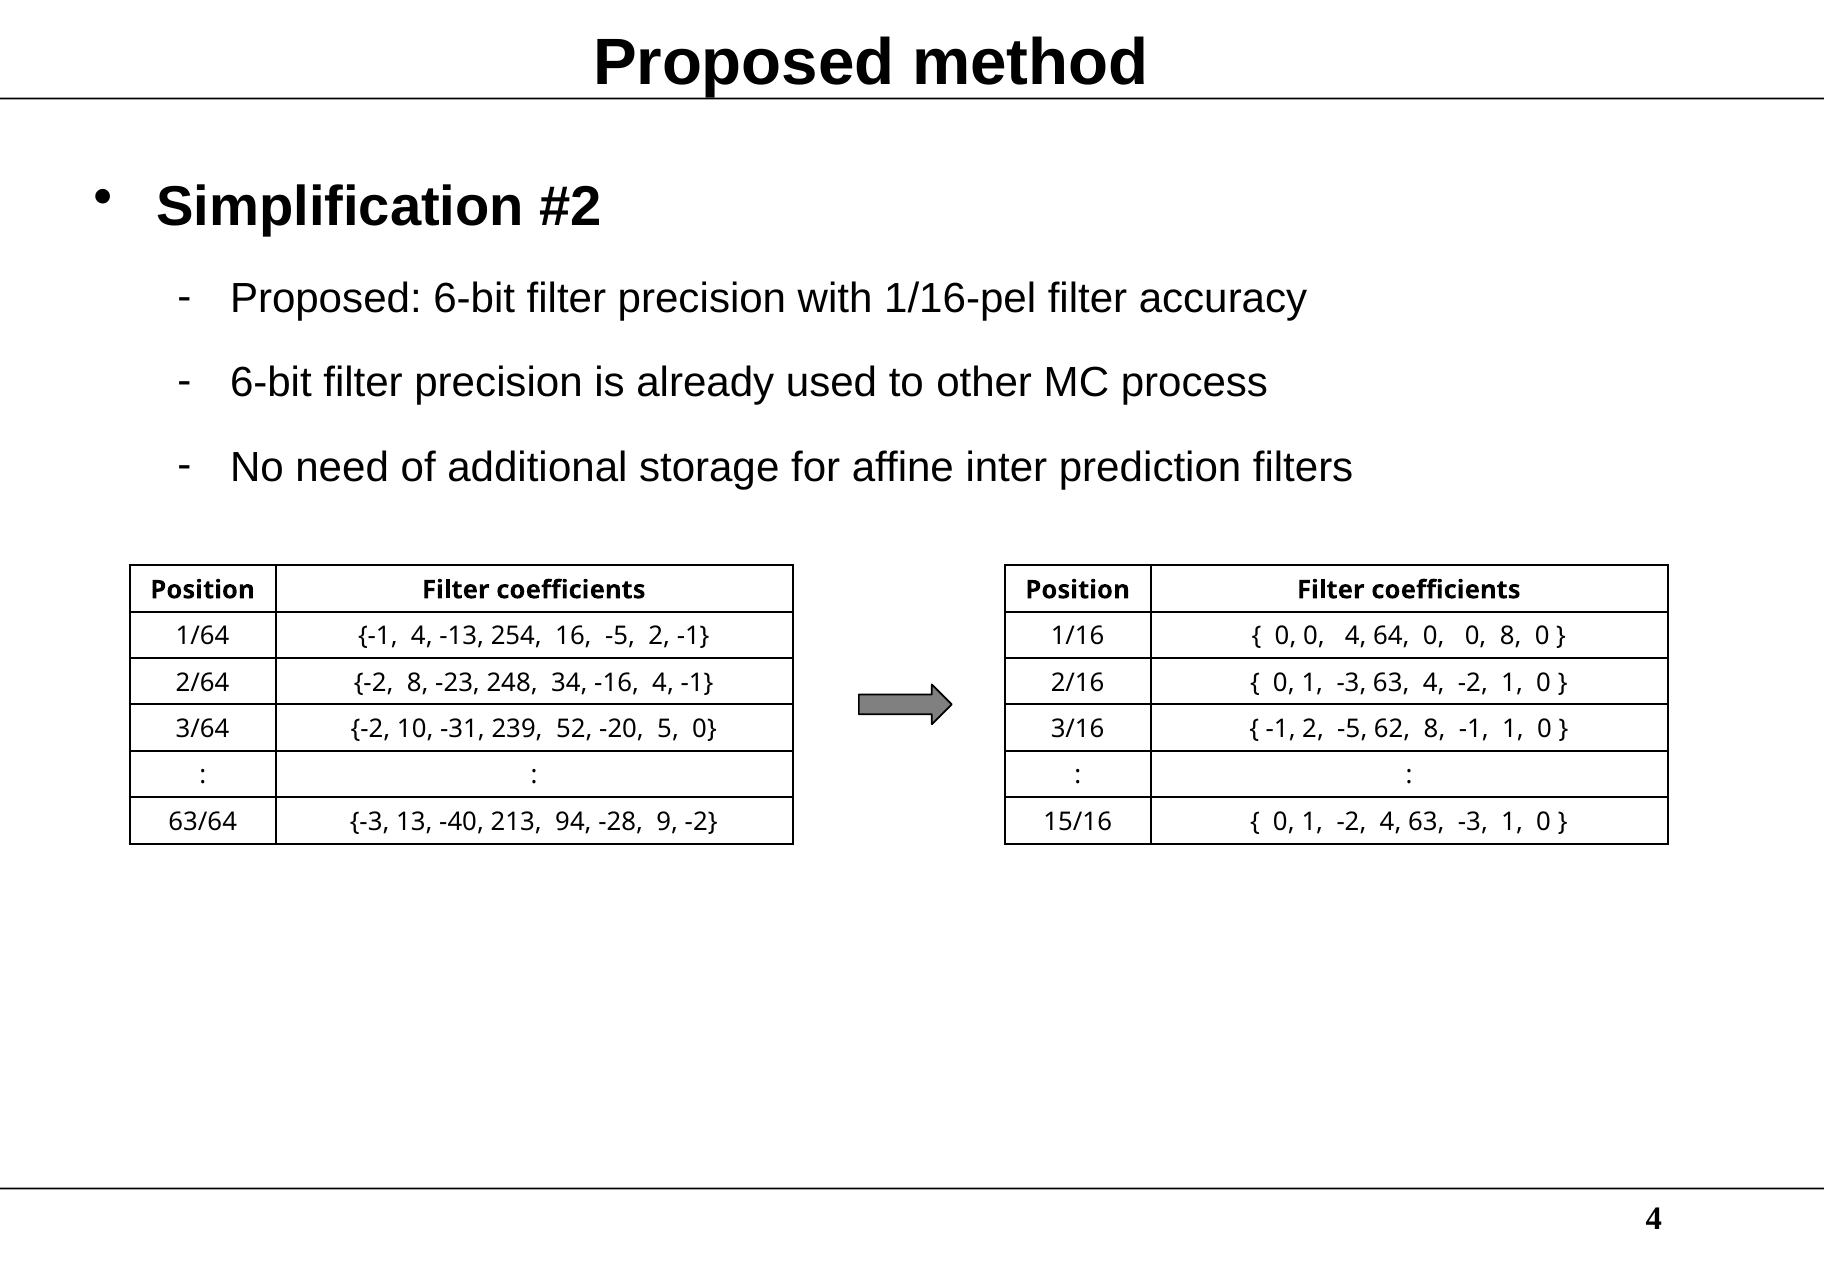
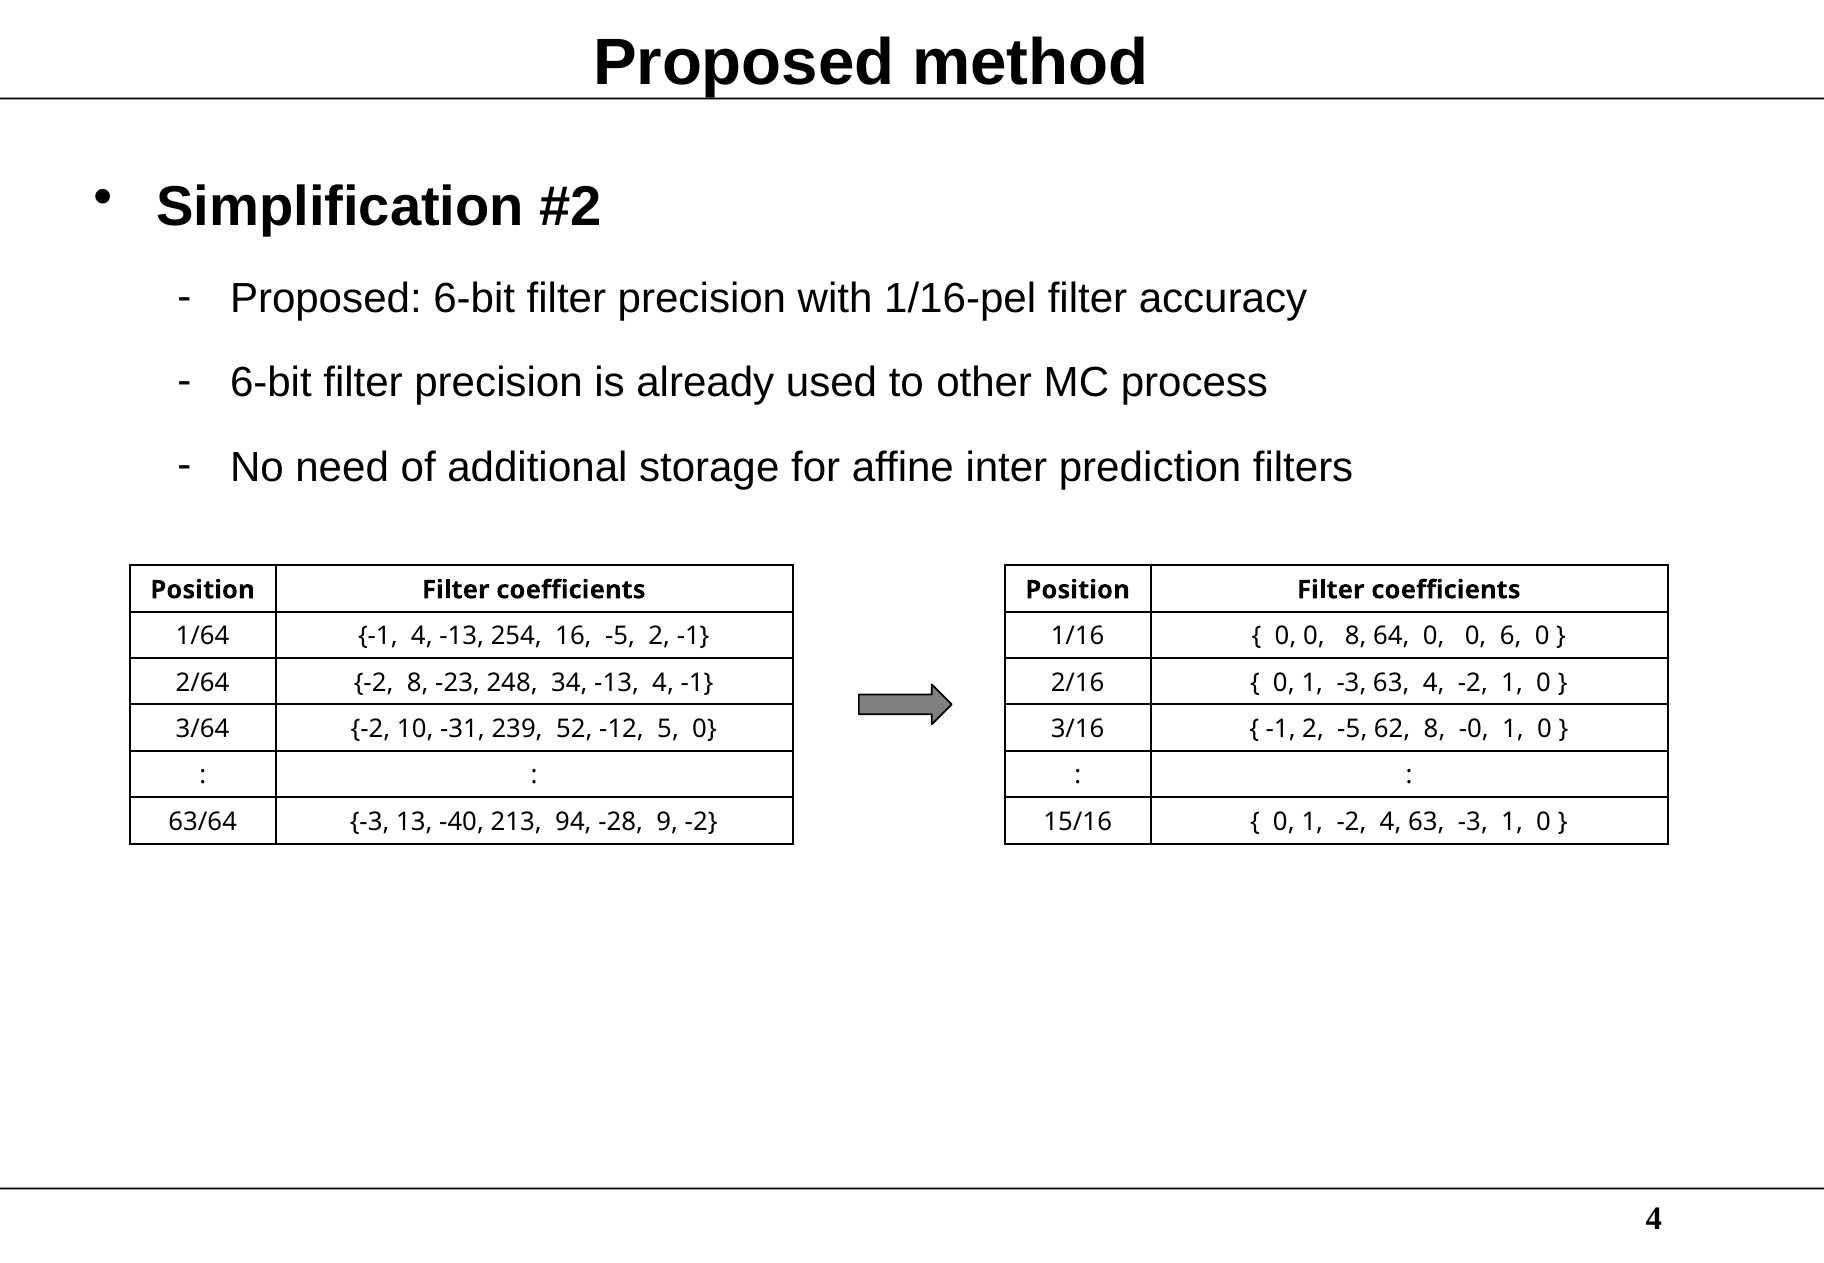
0 4: 4 -> 8 (1356, 636)
0 8: 8 -> 6 (1511, 636)
34 -16: -16 -> -13 (617, 683)
-20: -20 -> -12 (622, 729)
8 -1: -1 -> -0 (1474, 729)
